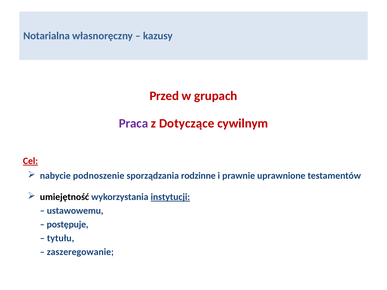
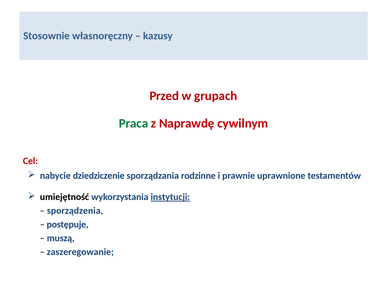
Notarialna: Notarialna -> Stosownie (46, 36)
Praca colour: purple -> green (133, 123)
Dotyczące: Dotyczące -> Naprawdę (187, 123)
Cel underline: present -> none (30, 161)
podnoszenie: podnoszenie -> dziedziczenie (99, 176)
ustawowemu: ustawowemu -> sporządzenia (75, 211)
tytułu: tytułu -> muszą (61, 238)
